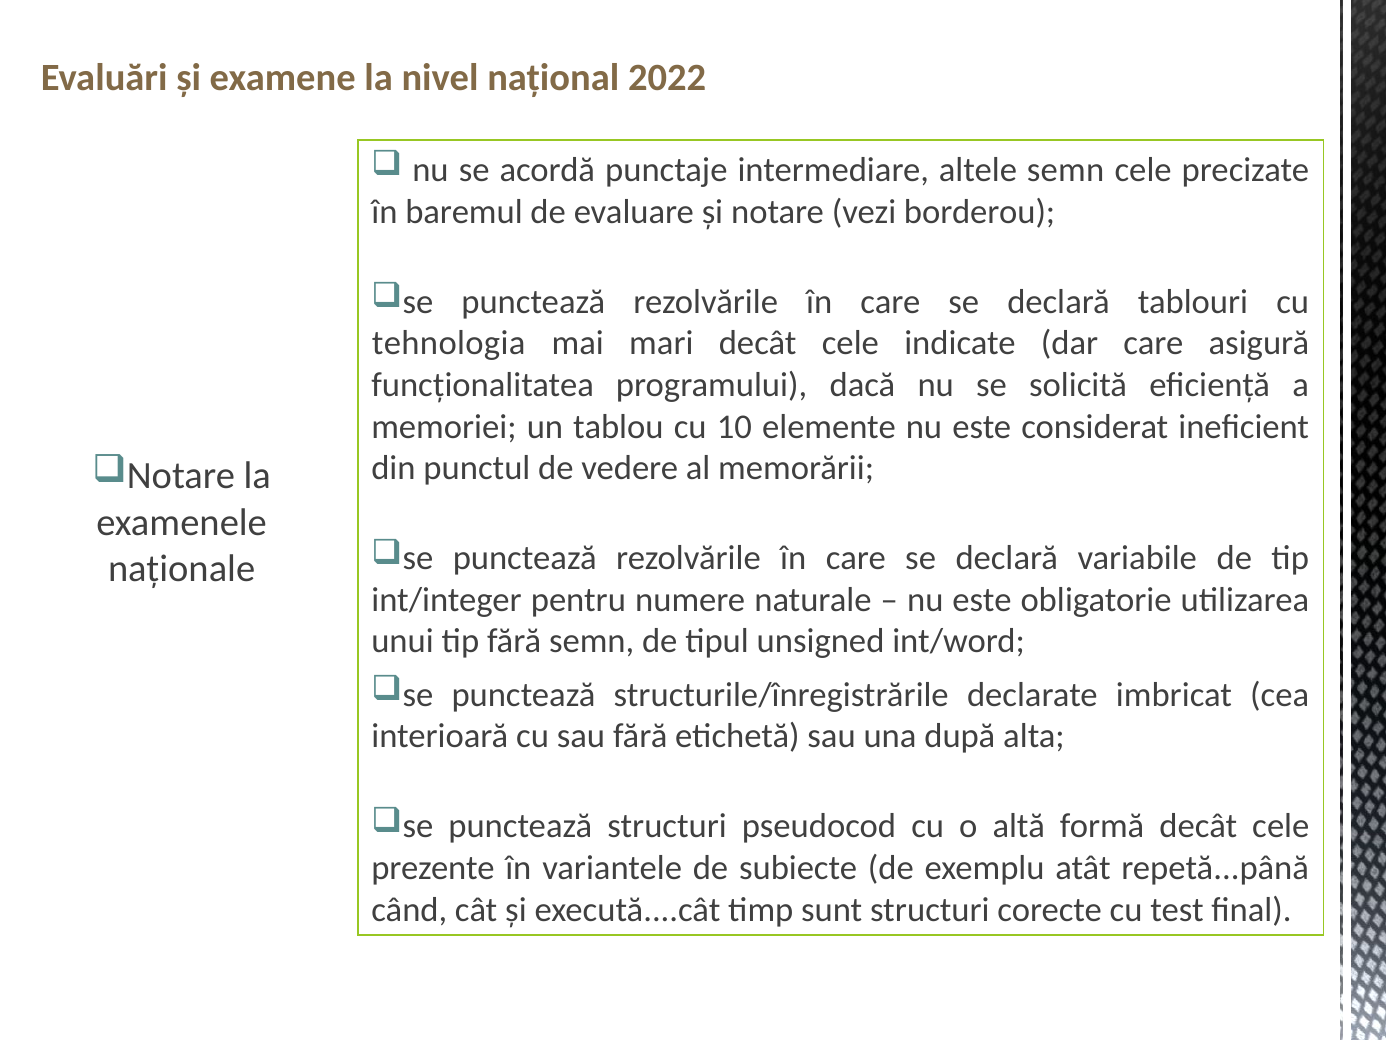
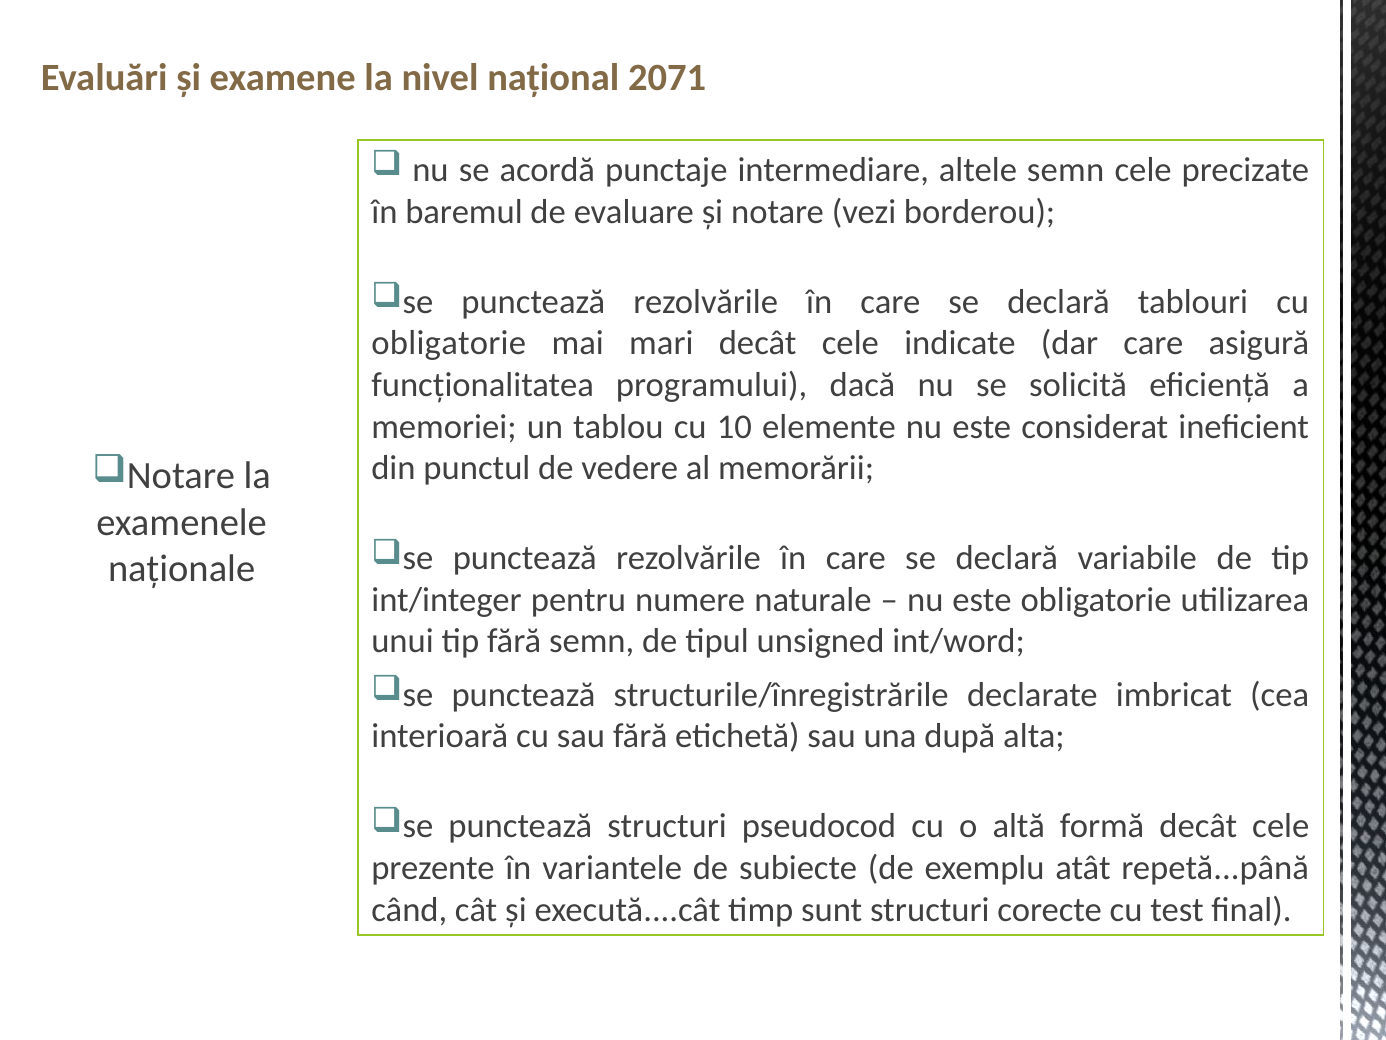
2022: 2022 -> 2071 (667, 78)
tehnologia: tehnologia -> obligatorie (449, 343)
